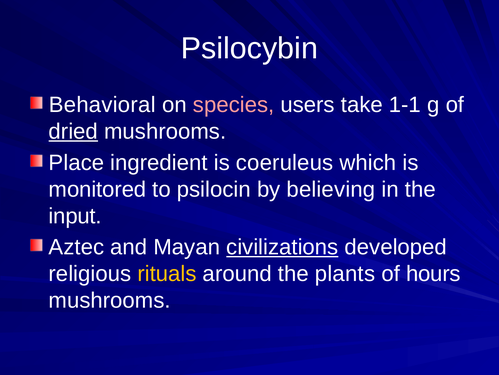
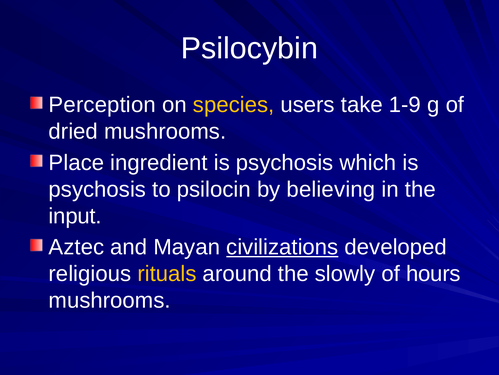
Behavioral: Behavioral -> Perception (102, 105)
species colour: pink -> yellow (234, 105)
1-1: 1-1 -> 1-9 (405, 105)
dried underline: present -> none (73, 131)
ingredient is coeruleus: coeruleus -> psychosis (285, 162)
monitored: monitored -> psychosis (97, 189)
plants: plants -> slowly (345, 273)
